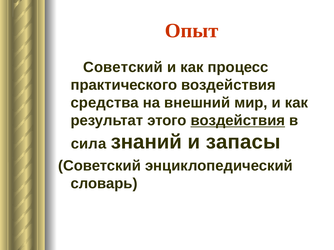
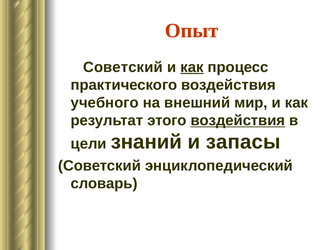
как underline: none -> present (192, 67)
средства: средства -> учебного (105, 103)
сила: сила -> цели (89, 144)
